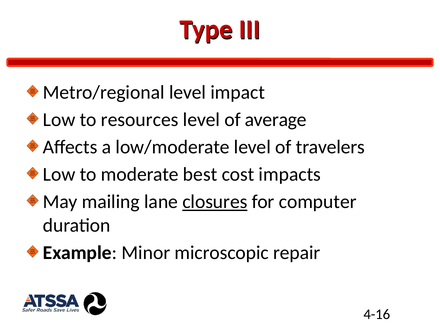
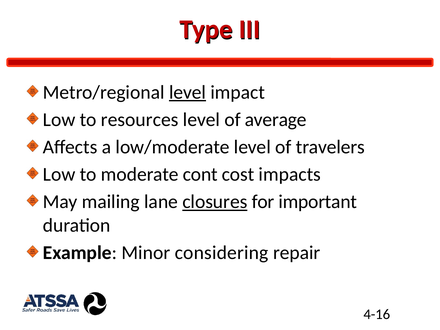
level underline: none -> present (188, 92)
best: best -> cont (200, 174)
computer: computer -> important (318, 202)
microscopic: microscopic -> considering (222, 253)
